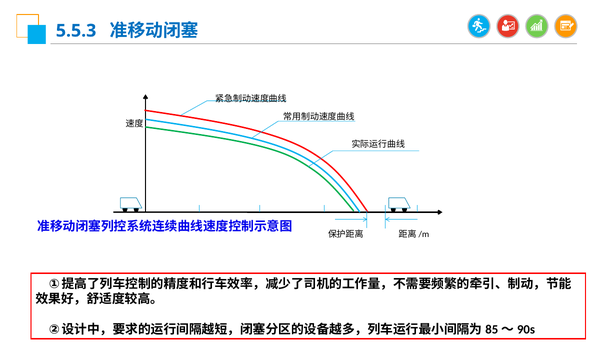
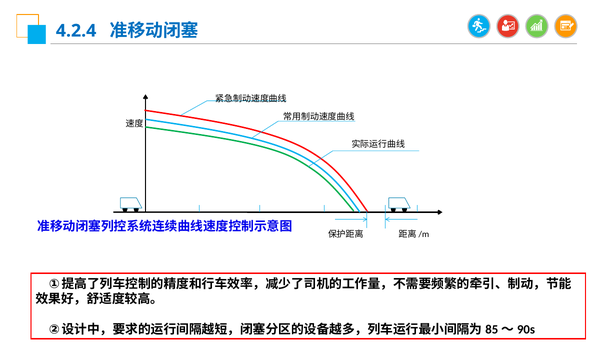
5.5.3: 5.5.3 -> 4.2.4 (76, 31)
